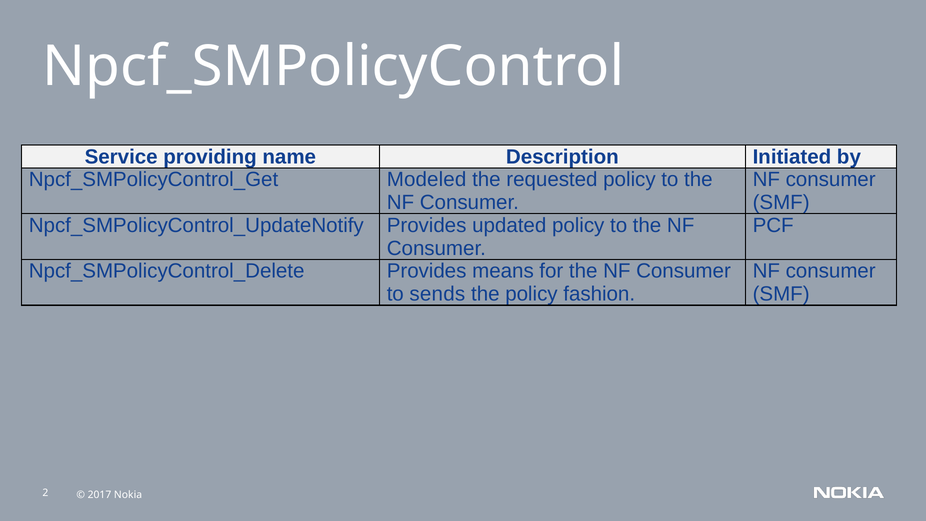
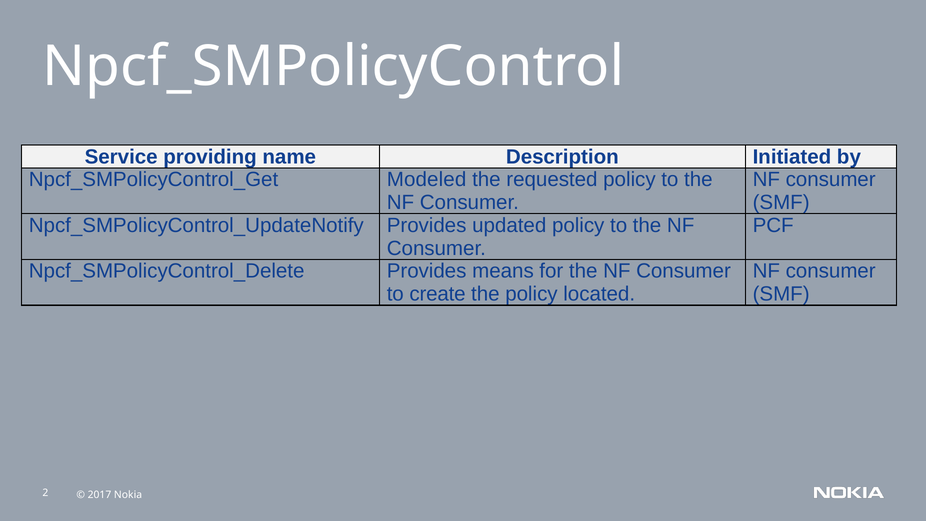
sends: sends -> create (438, 294)
fashion: fashion -> located (599, 294)
